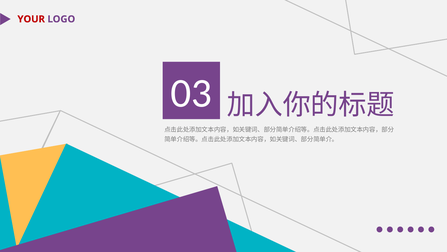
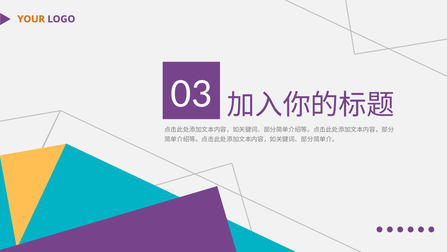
YOUR colour: red -> orange (31, 19)
